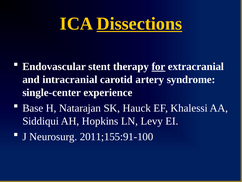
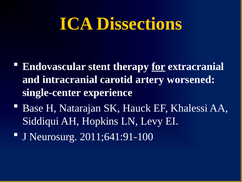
Dissections underline: present -> none (139, 24)
syndrome: syndrome -> worsened (191, 79)
2011;155:91-100: 2011;155:91-100 -> 2011;641:91-100 (117, 136)
